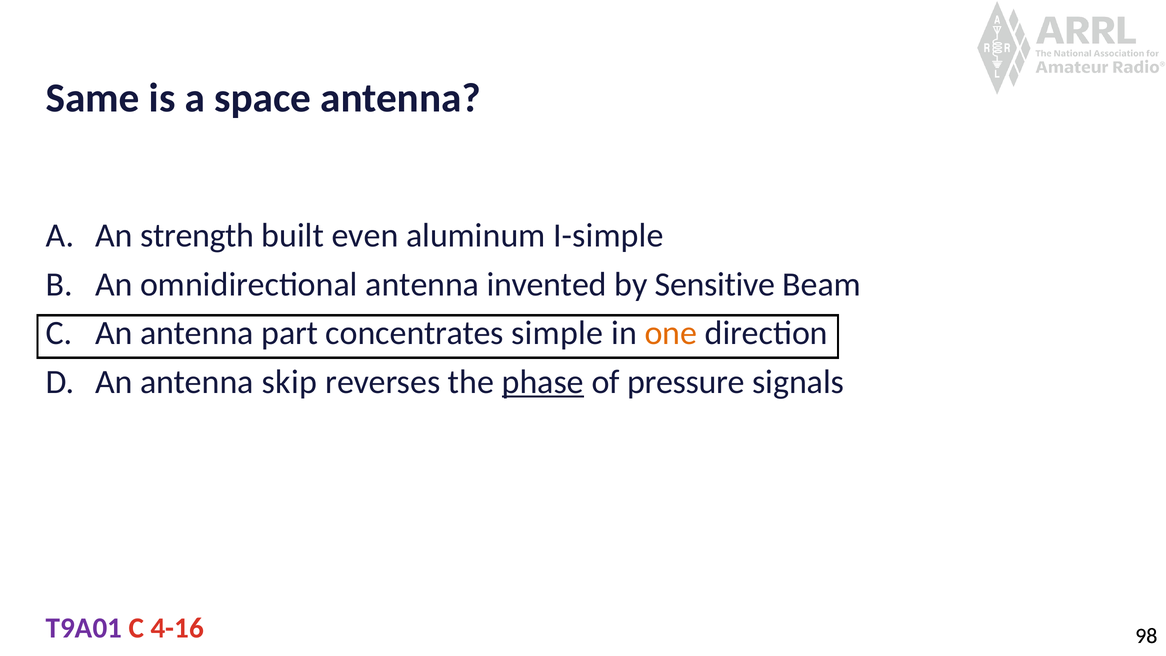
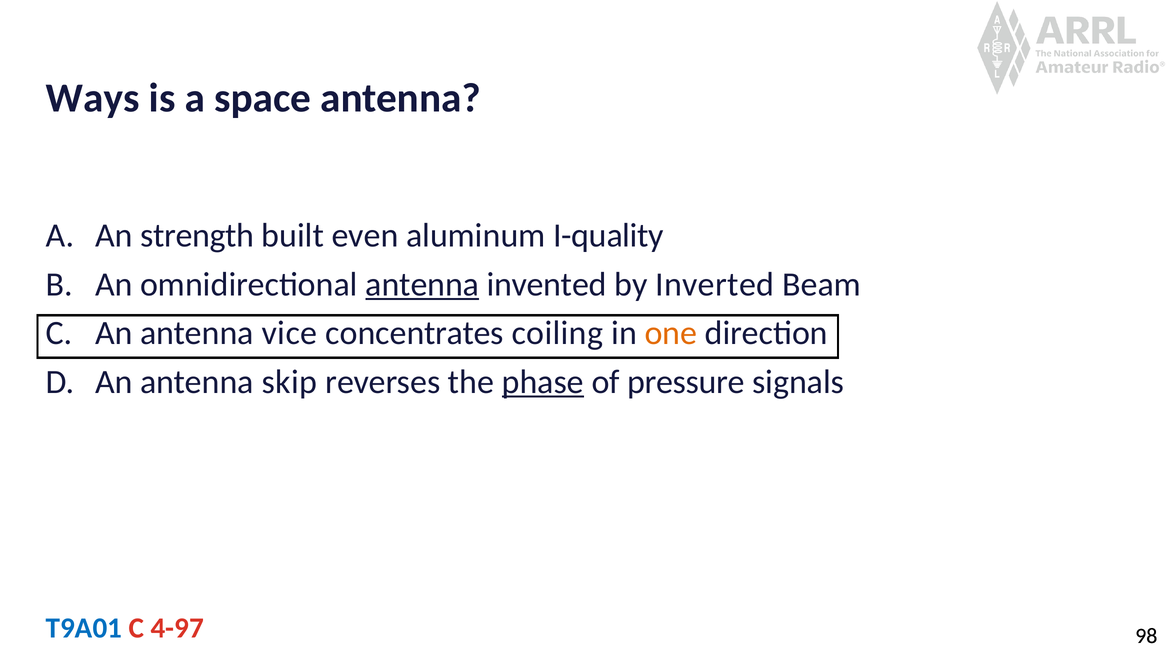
Same: Same -> Ways (93, 98)
I-simple: I-simple -> I-quality (608, 235)
antenna underline: none -> present (422, 284)
Sensitive: Sensitive -> Inverted (715, 284)
part: part -> vice (289, 333)
simple: simple -> coiling (557, 333)
T9A01 colour: purple -> blue (84, 628)
4-16: 4-16 -> 4-97 (177, 628)
